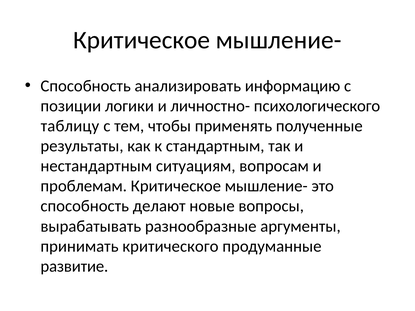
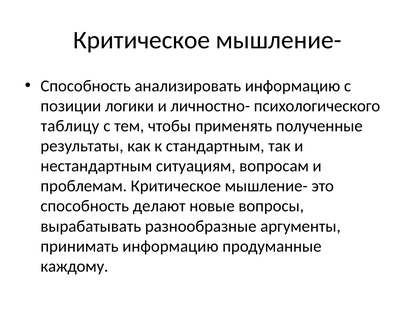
принимать критического: критического -> информацию (170, 246)
развитие: развитие -> каждому (74, 266)
